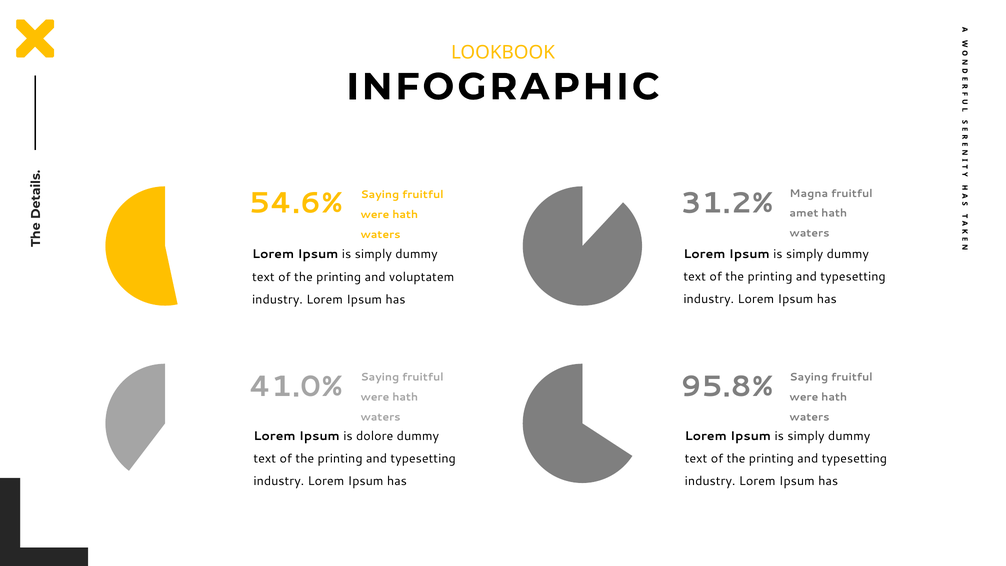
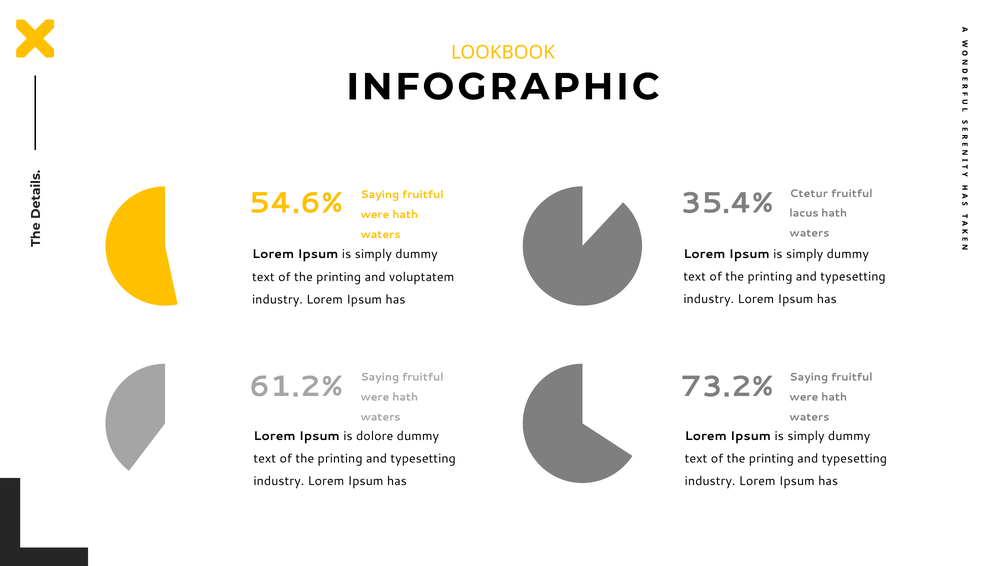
Magna: Magna -> Ctetur (809, 194)
31.2%: 31.2% -> 35.4% (727, 203)
amet: amet -> lacus (804, 213)
41.0%: 41.0% -> 61.2% (296, 386)
95.8%: 95.8% -> 73.2% (727, 386)
